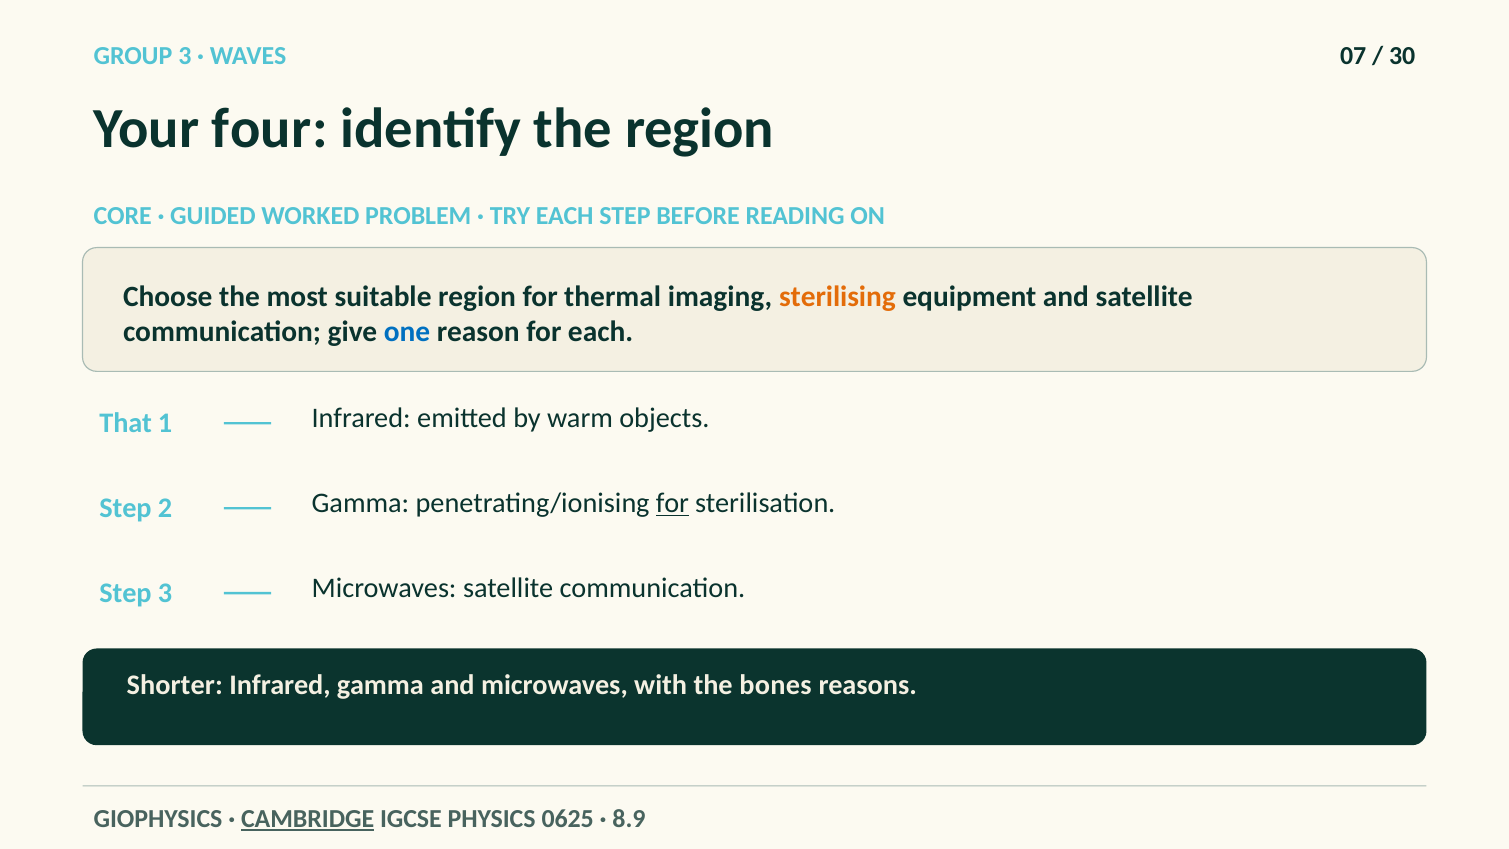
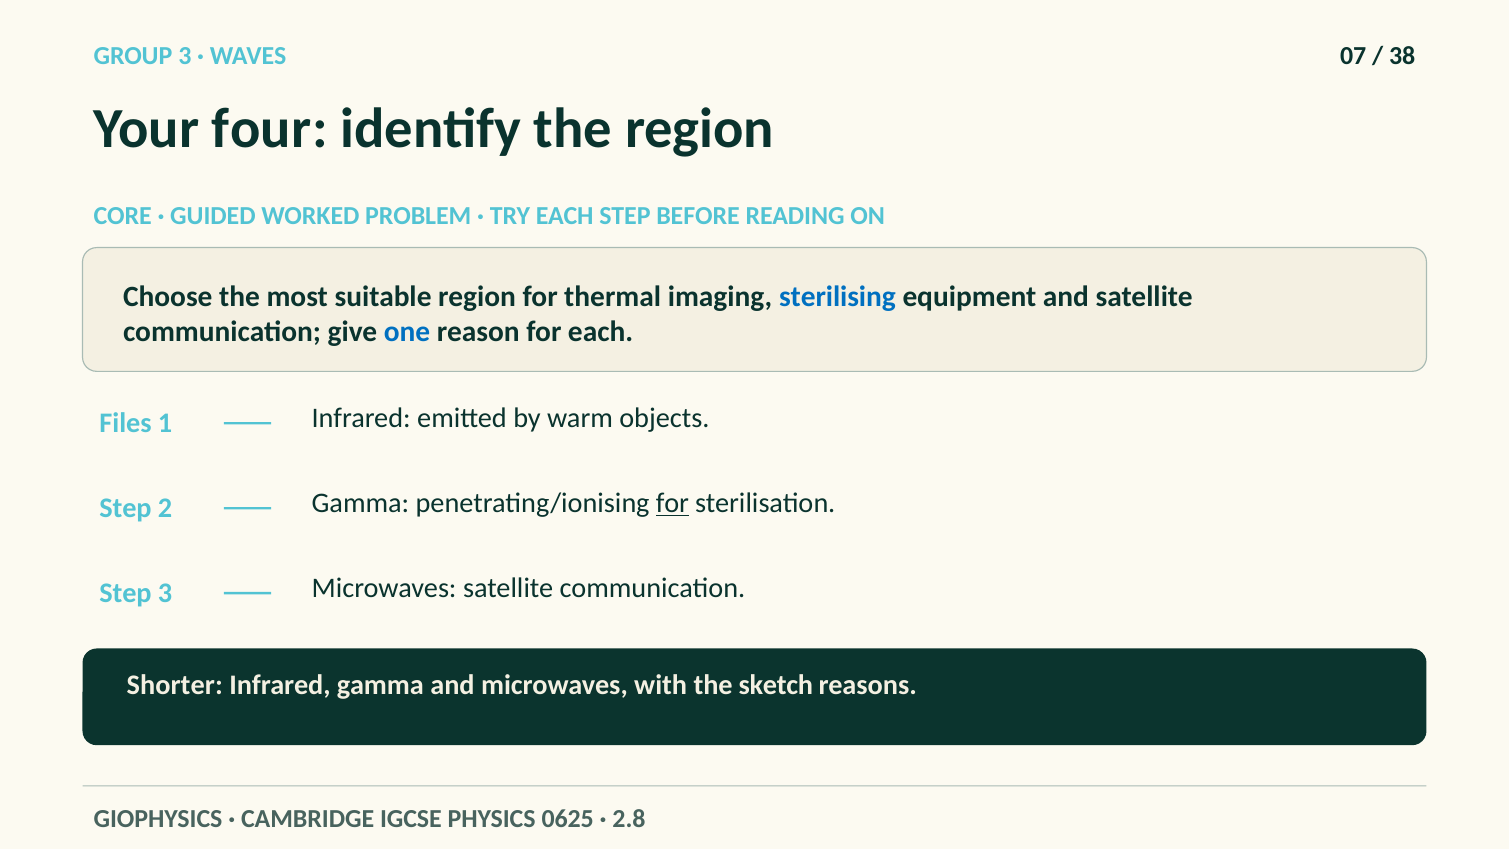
30: 30 -> 38 (1402, 56)
sterilising colour: orange -> blue (837, 296)
That: That -> Files (126, 423)
bones: bones -> sketch (776, 685)
CAMBRIDGE underline: present -> none (308, 819)
8.9: 8.9 -> 2.8 (629, 819)
